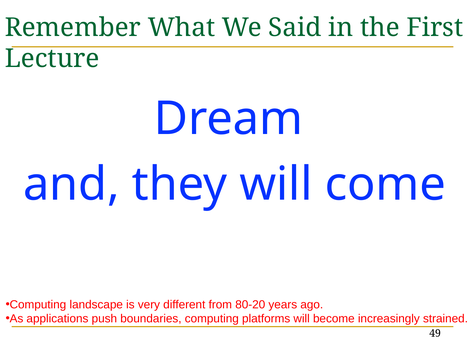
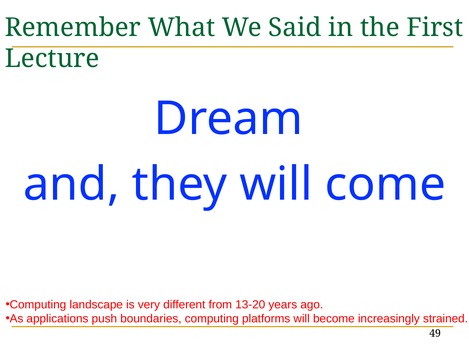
80-20: 80-20 -> 13-20 (250, 305)
